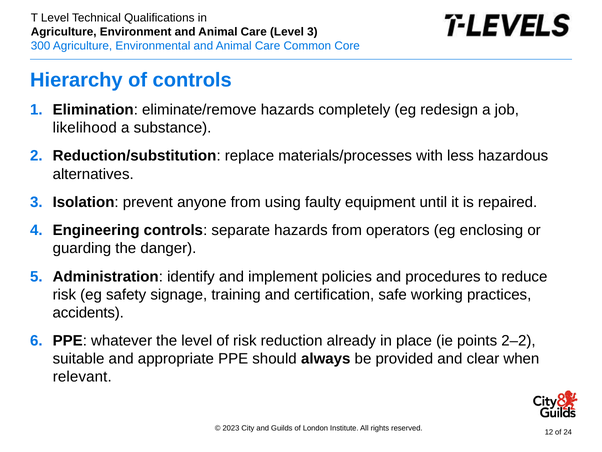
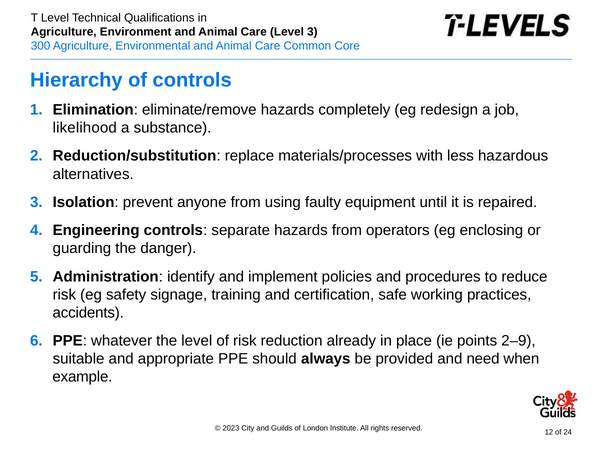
2–2: 2–2 -> 2–9 (518, 340)
clear: clear -> need (483, 359)
relevant: relevant -> example (82, 377)
